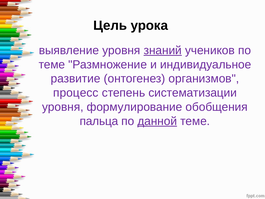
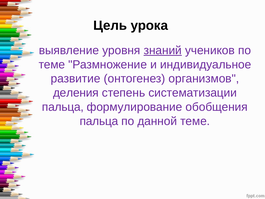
процесс: процесс -> деления (76, 93)
уровня: уровня -> пальца (63, 107)
данной underline: present -> none (157, 121)
